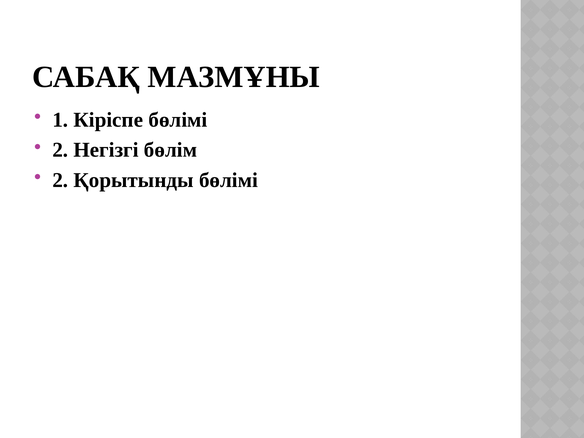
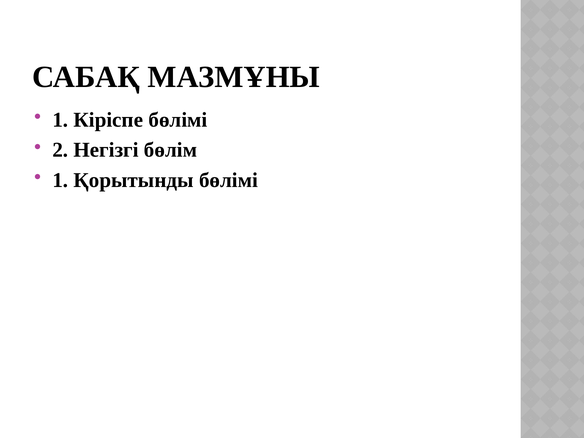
2: 2 -> 1 (60, 180)
